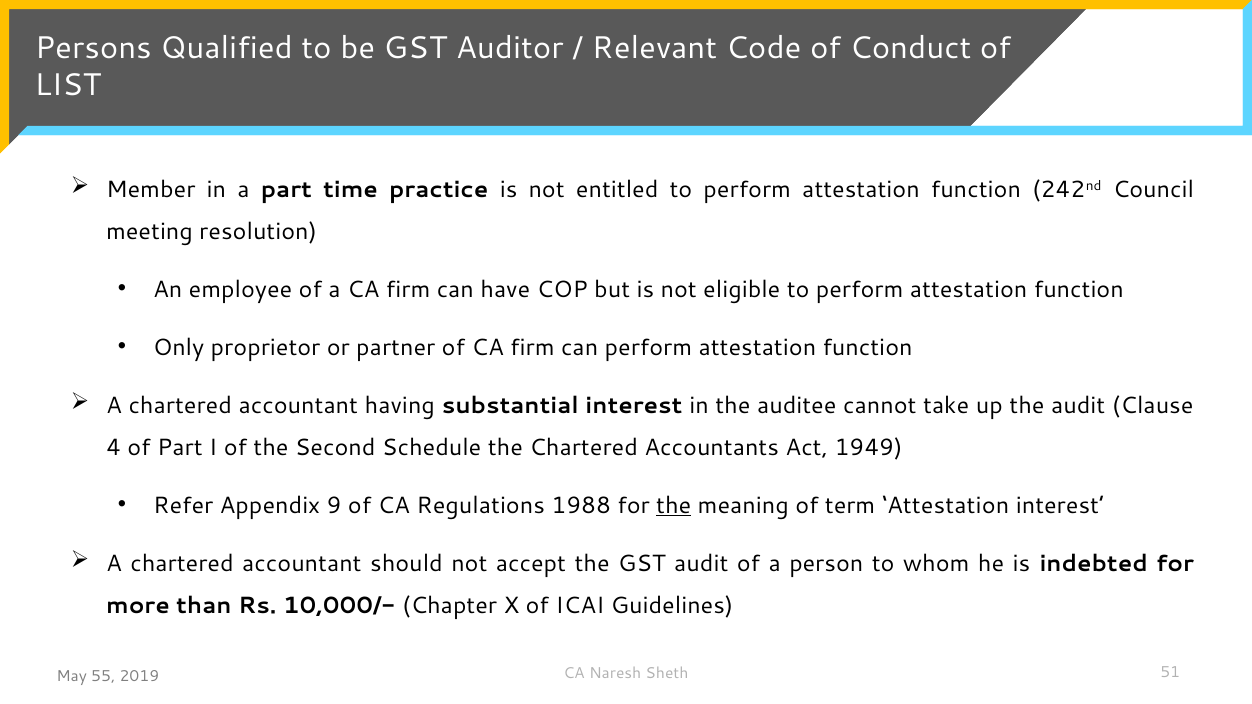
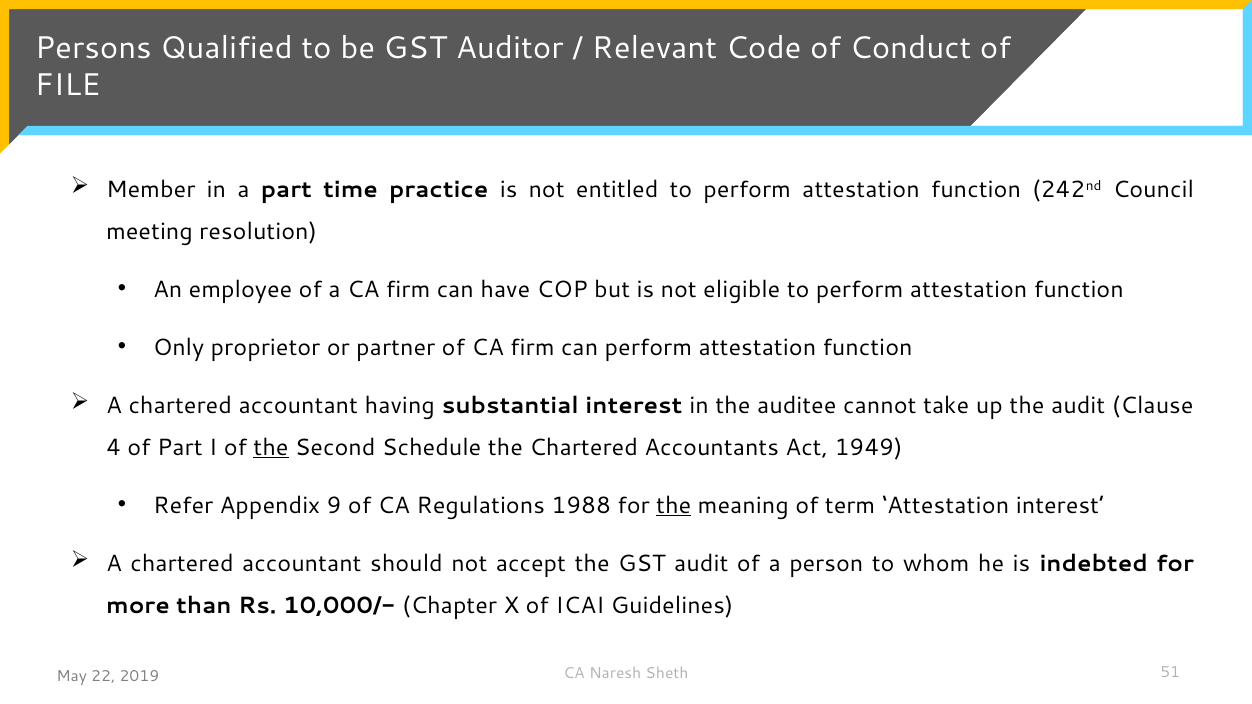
LIST: LIST -> FILE (68, 85)
the underline: none -> present (271, 448)
55: 55 -> 22 (103, 676)
